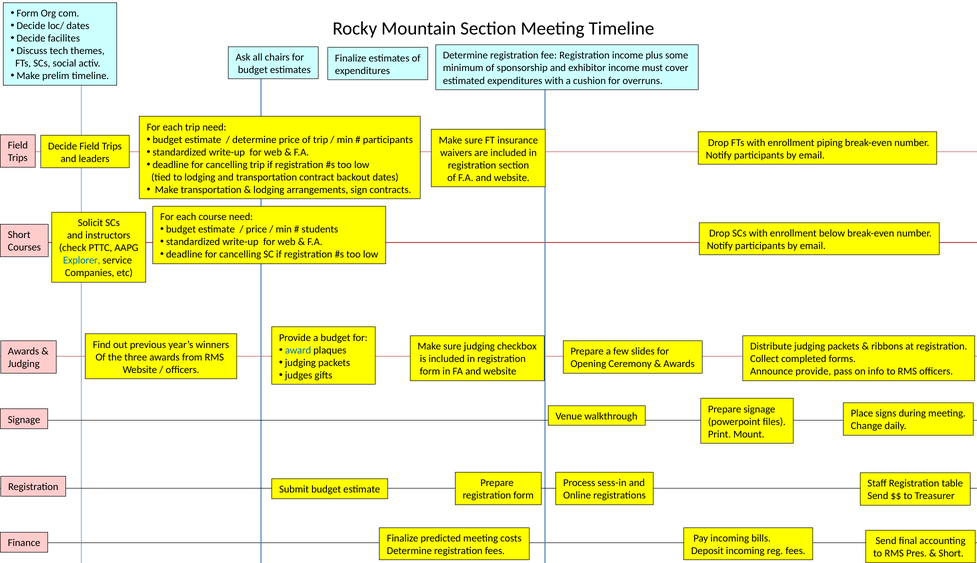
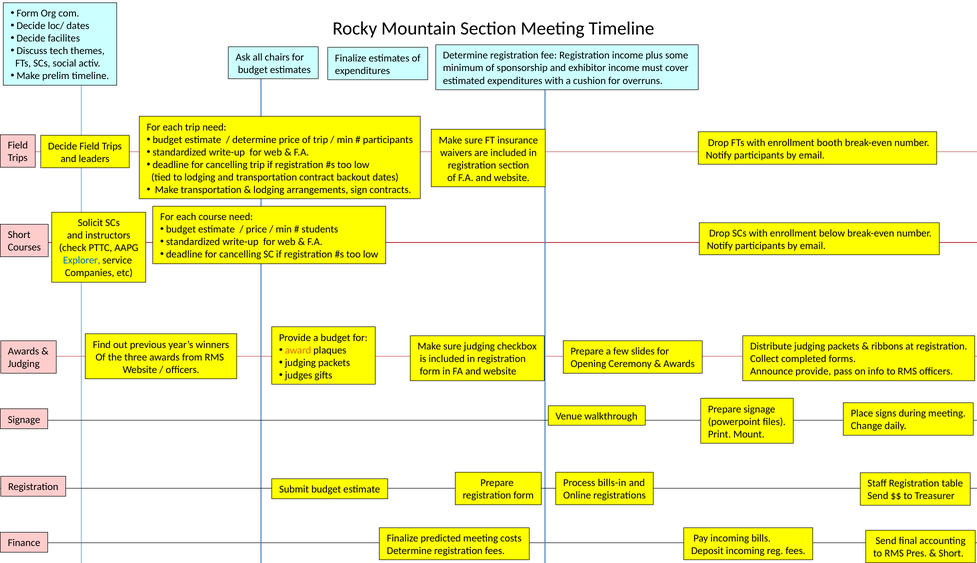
piping: piping -> booth (830, 143)
award colour: blue -> orange (298, 351)
sess-in: sess-in -> bills-in (612, 483)
